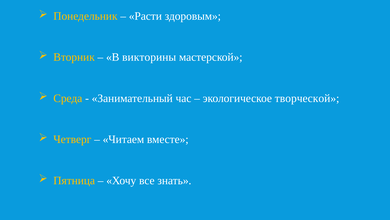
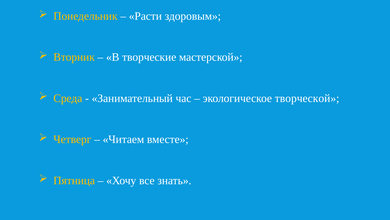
викторины: викторины -> творческие (149, 57)
